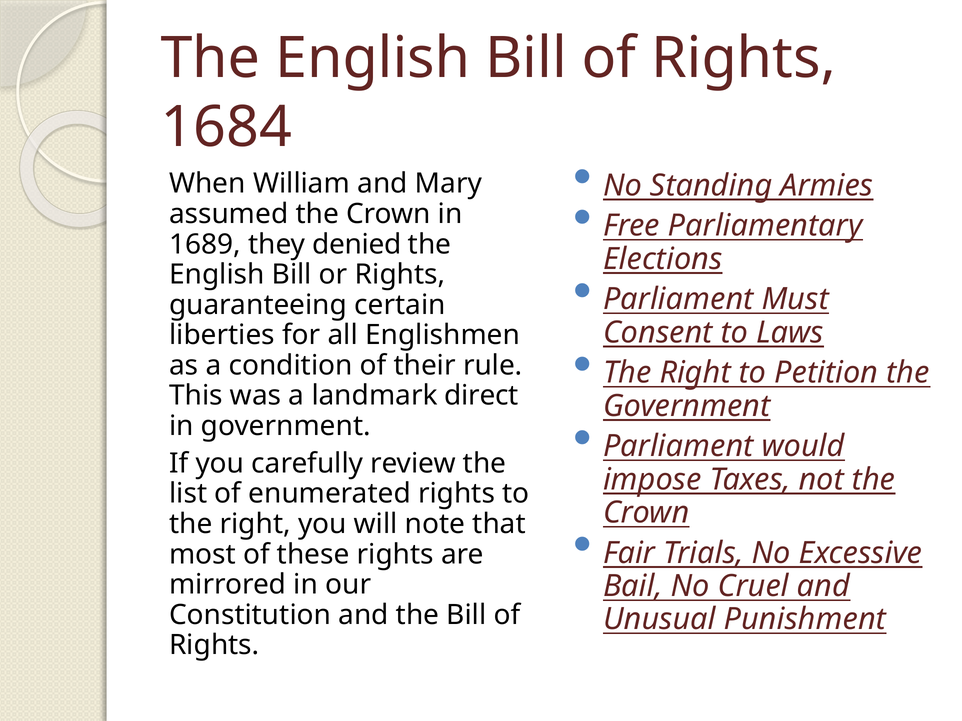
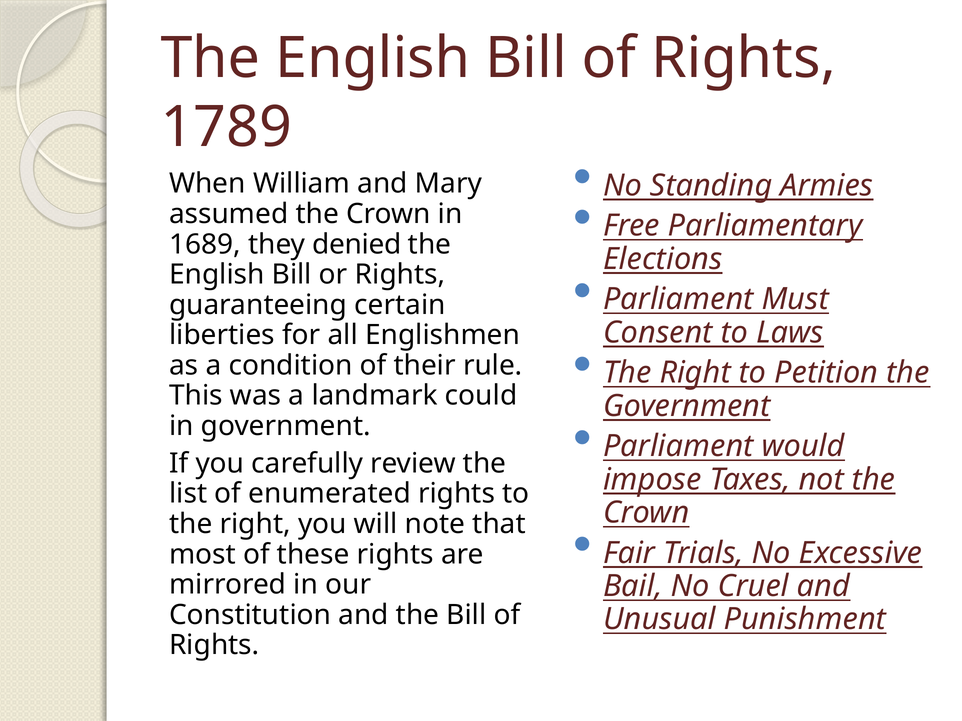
1684: 1684 -> 1789 (226, 127)
direct: direct -> could (481, 396)
